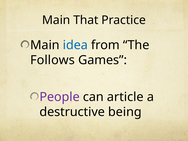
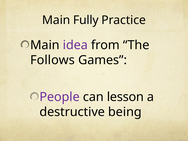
That: That -> Fully (86, 20)
idea colour: blue -> purple (75, 45)
article: article -> lesson (125, 97)
